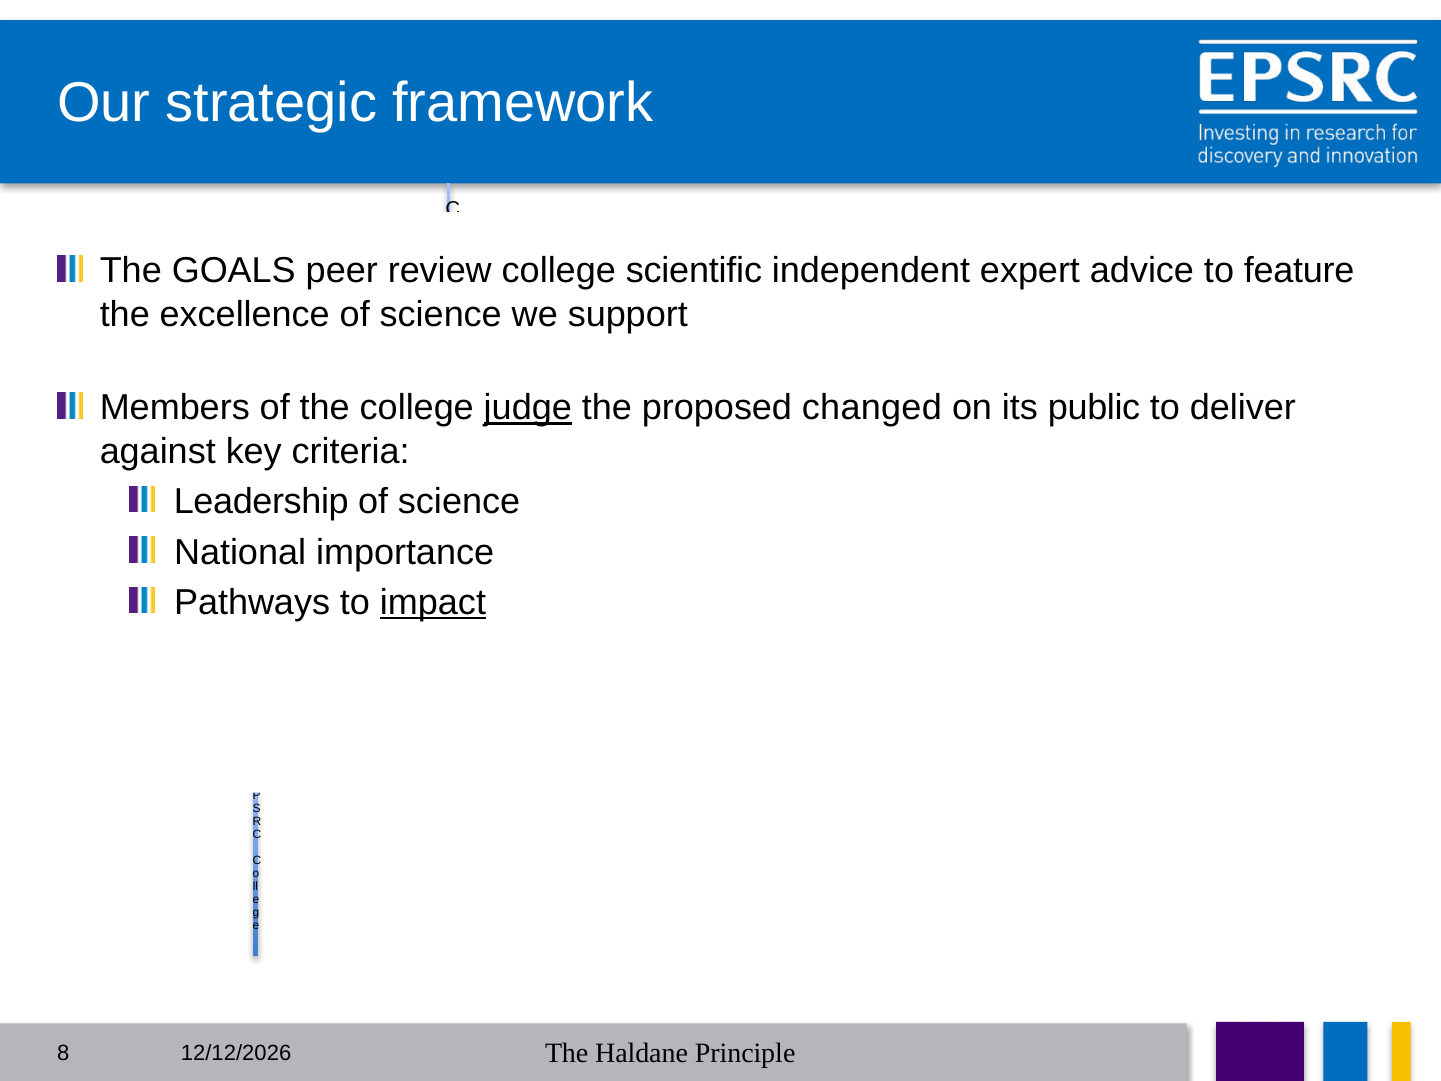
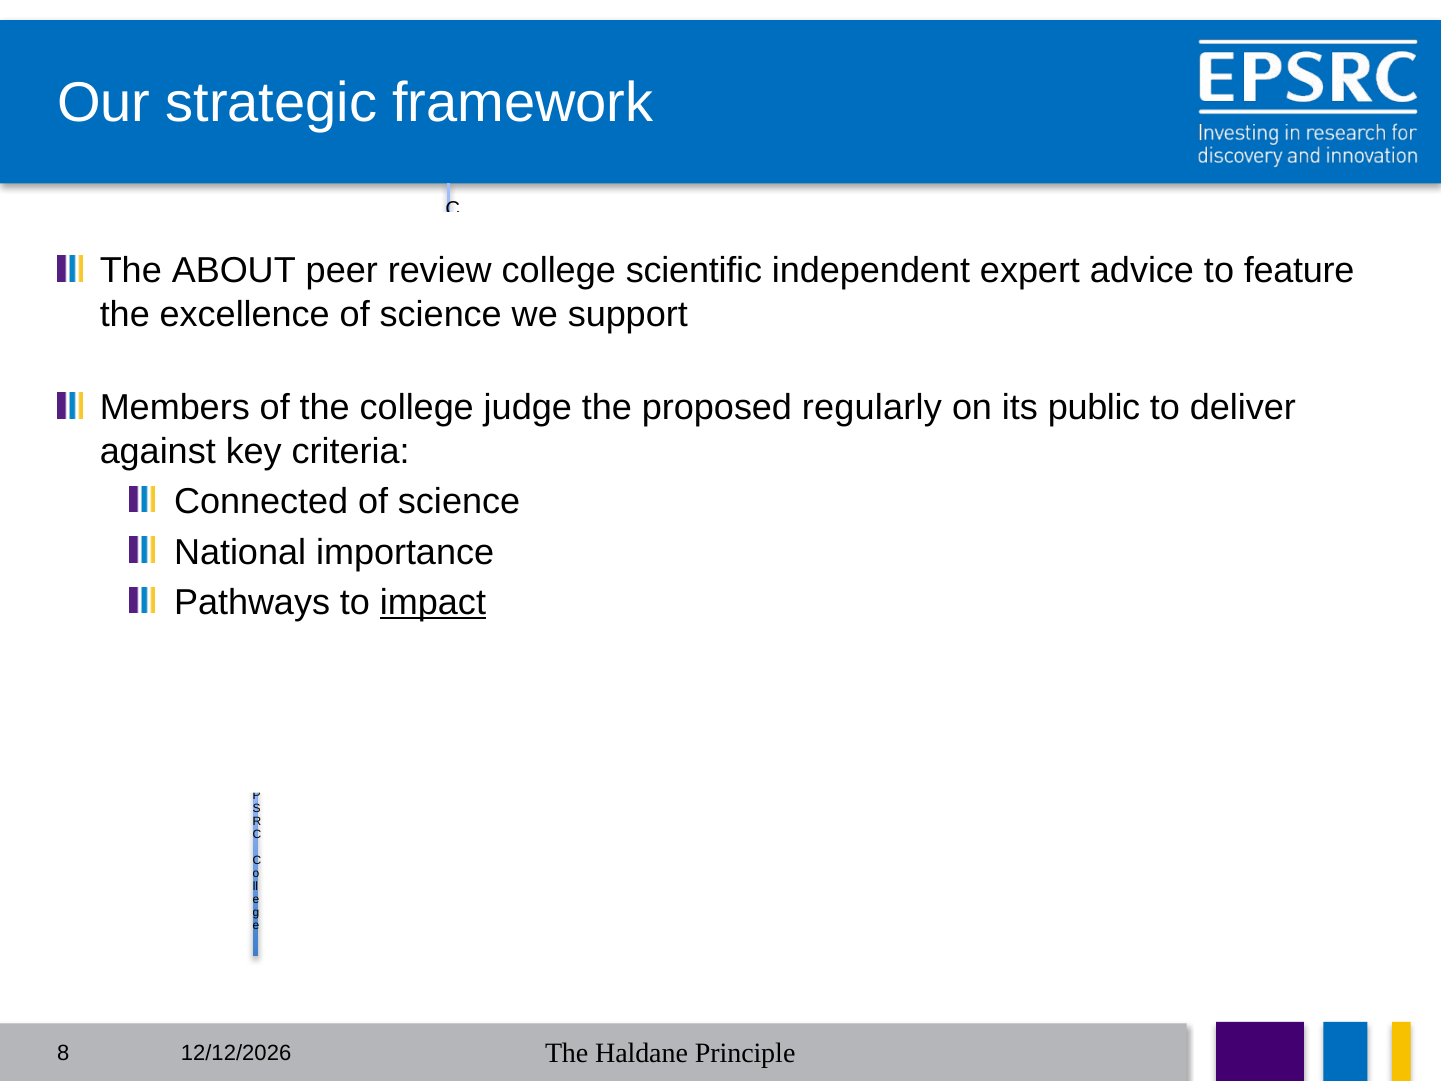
GOALS: GOALS -> ABOUT (234, 271)
judge underline: present -> none (528, 408)
changed: changed -> regularly (872, 408)
Leadership: Leadership -> Connected (261, 502)
